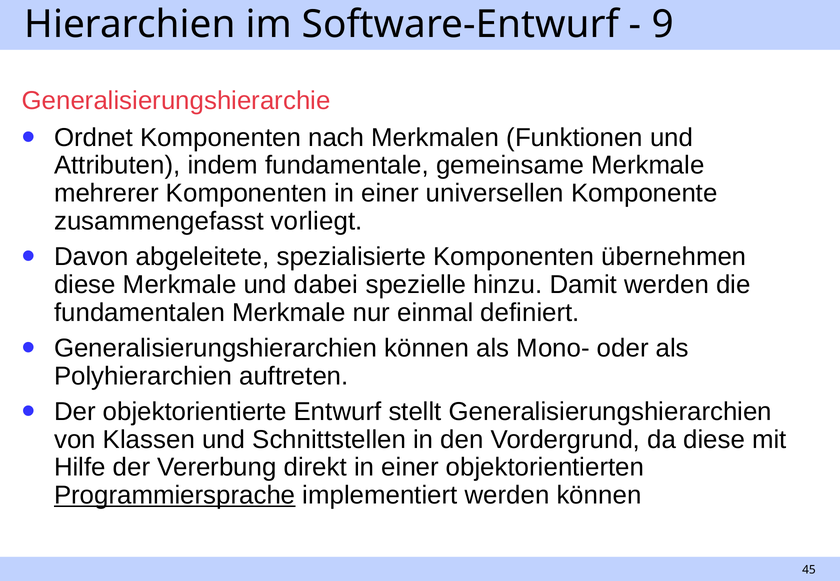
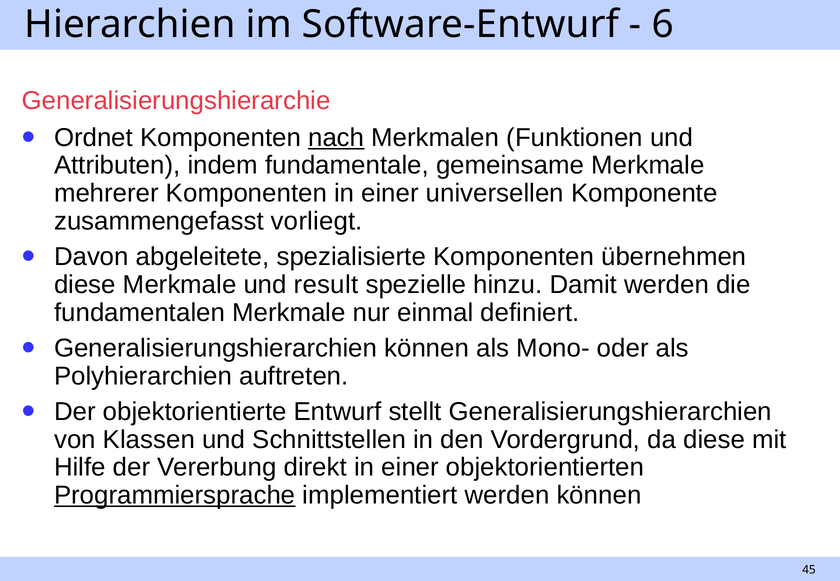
9: 9 -> 6 (663, 25)
nach underline: none -> present (336, 138)
dabei: dabei -> result (326, 285)
